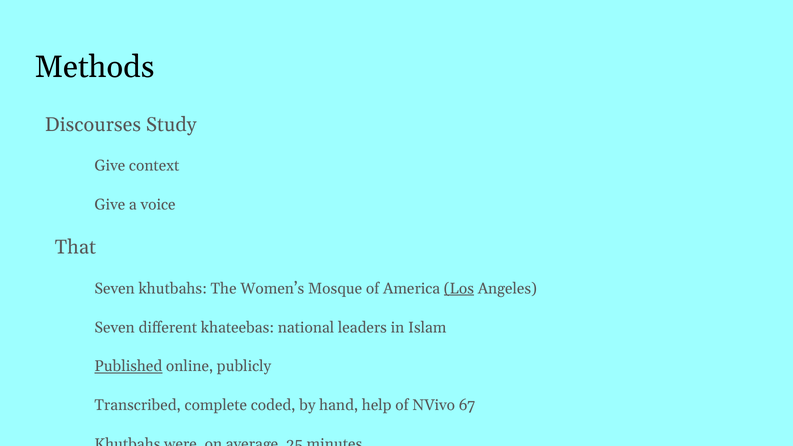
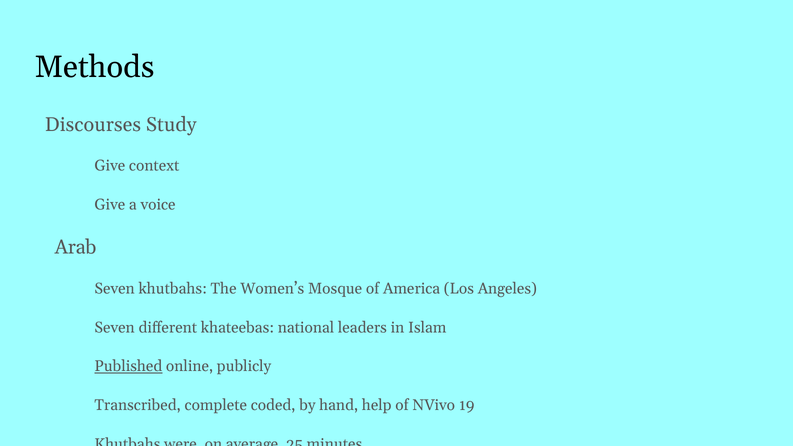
That: That -> Arab (76, 247)
Los underline: present -> none (459, 289)
67: 67 -> 19 (467, 405)
